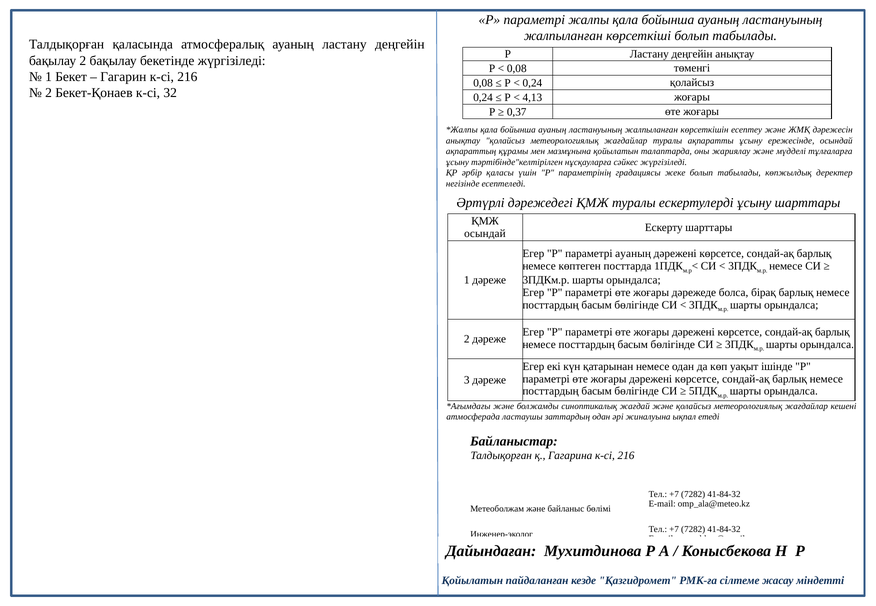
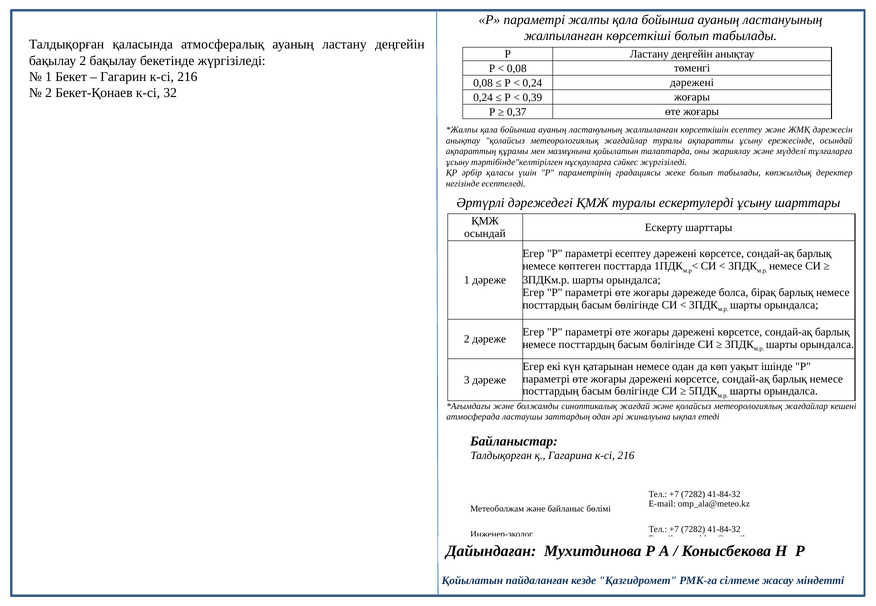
0,24 қолайсыз: қолайсыз -> дәрежені (692, 83)
4,13: 4,13 -> 0,39 (532, 97)
параметрі ауаның: ауаның -> есептеу (633, 254)
